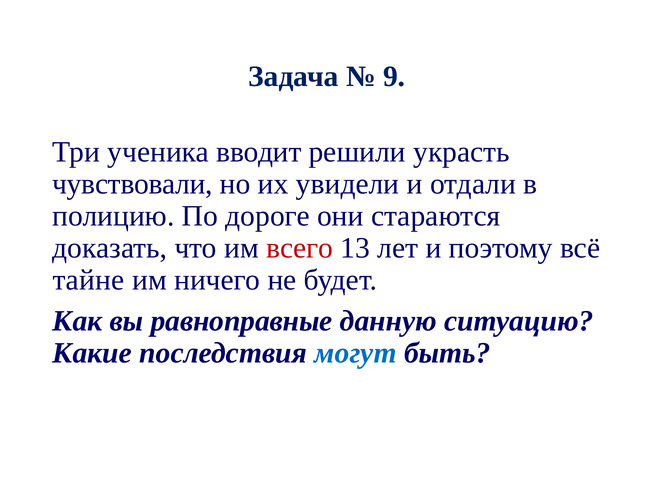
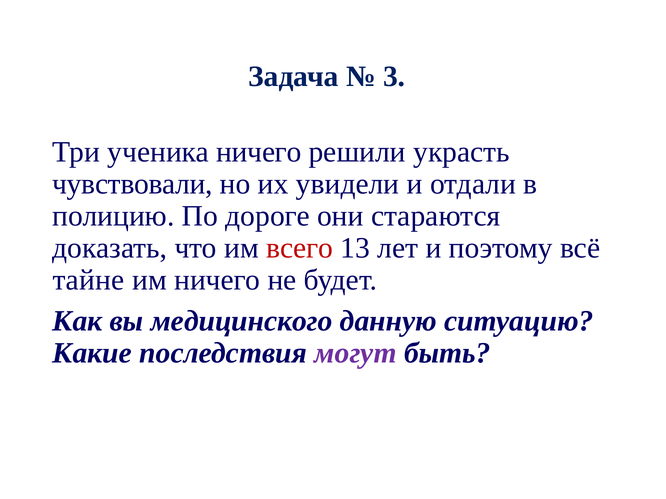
9: 9 -> 3 (394, 77)
ученика вводит: вводит -> ничего (259, 152)
равноправные: равноправные -> медицинского (242, 321)
могут colour: blue -> purple (356, 353)
